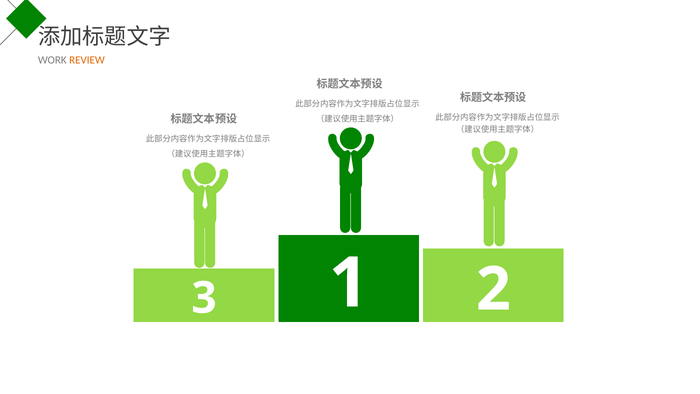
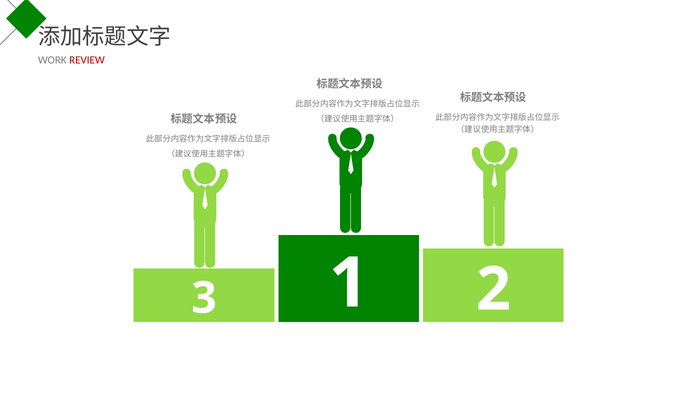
REVIEW colour: orange -> red (87, 60)
